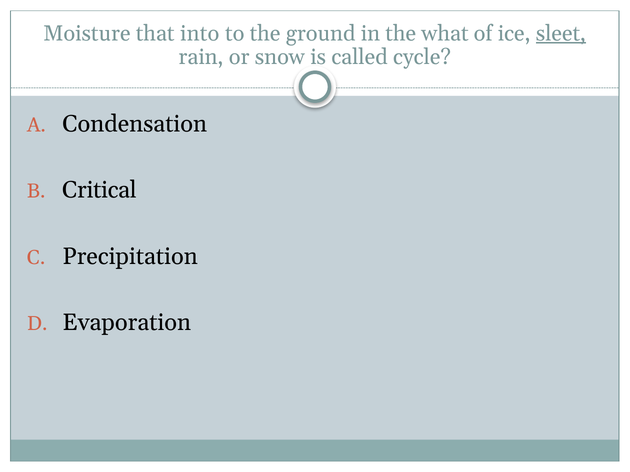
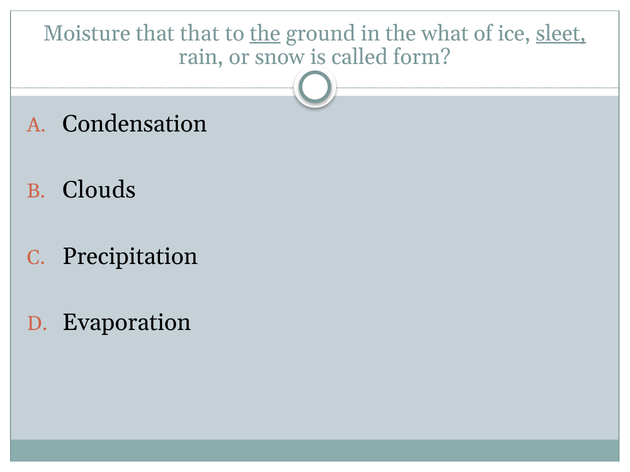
that into: into -> that (200, 33)
the underline: none -> present (265, 33)
cycle: cycle -> form (422, 57)
Critical: Critical -> Clouds (99, 190)
